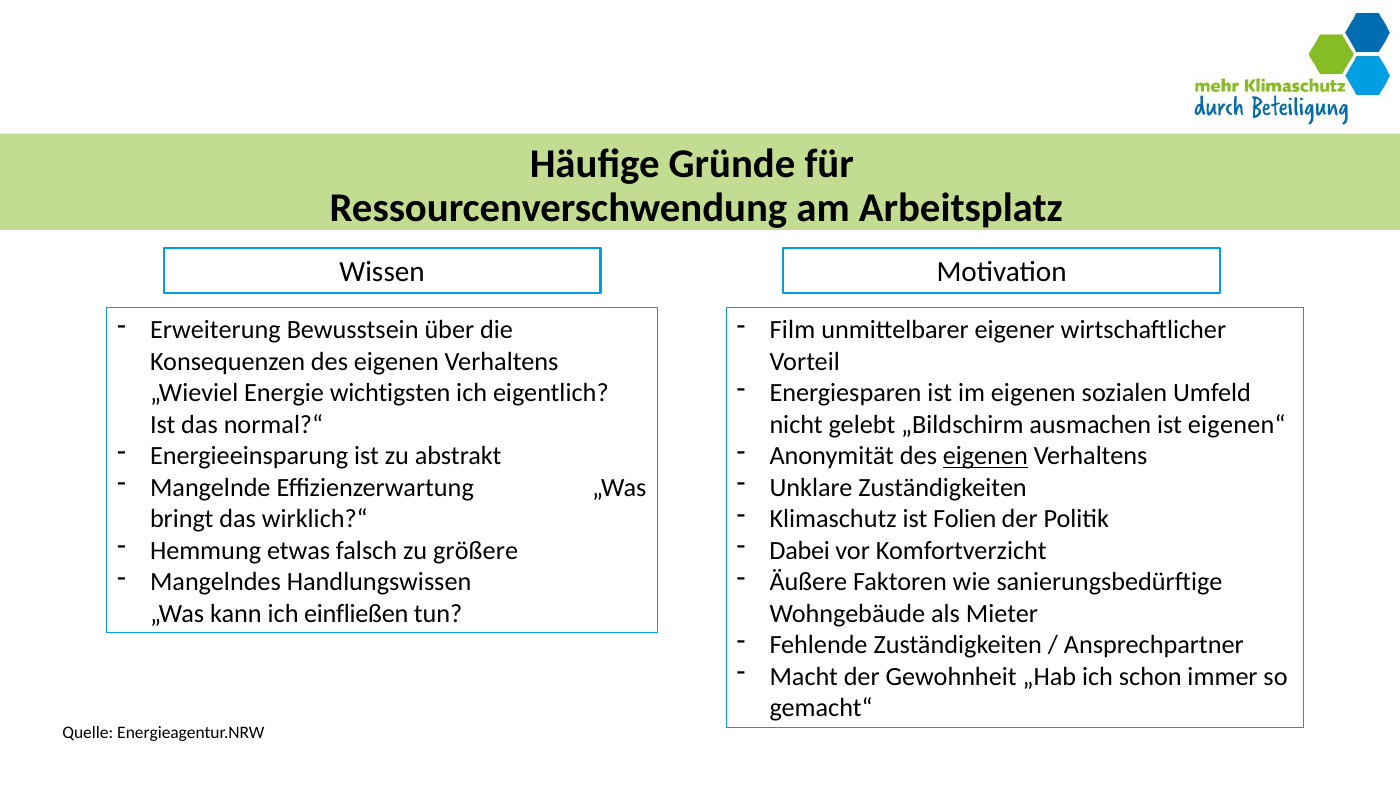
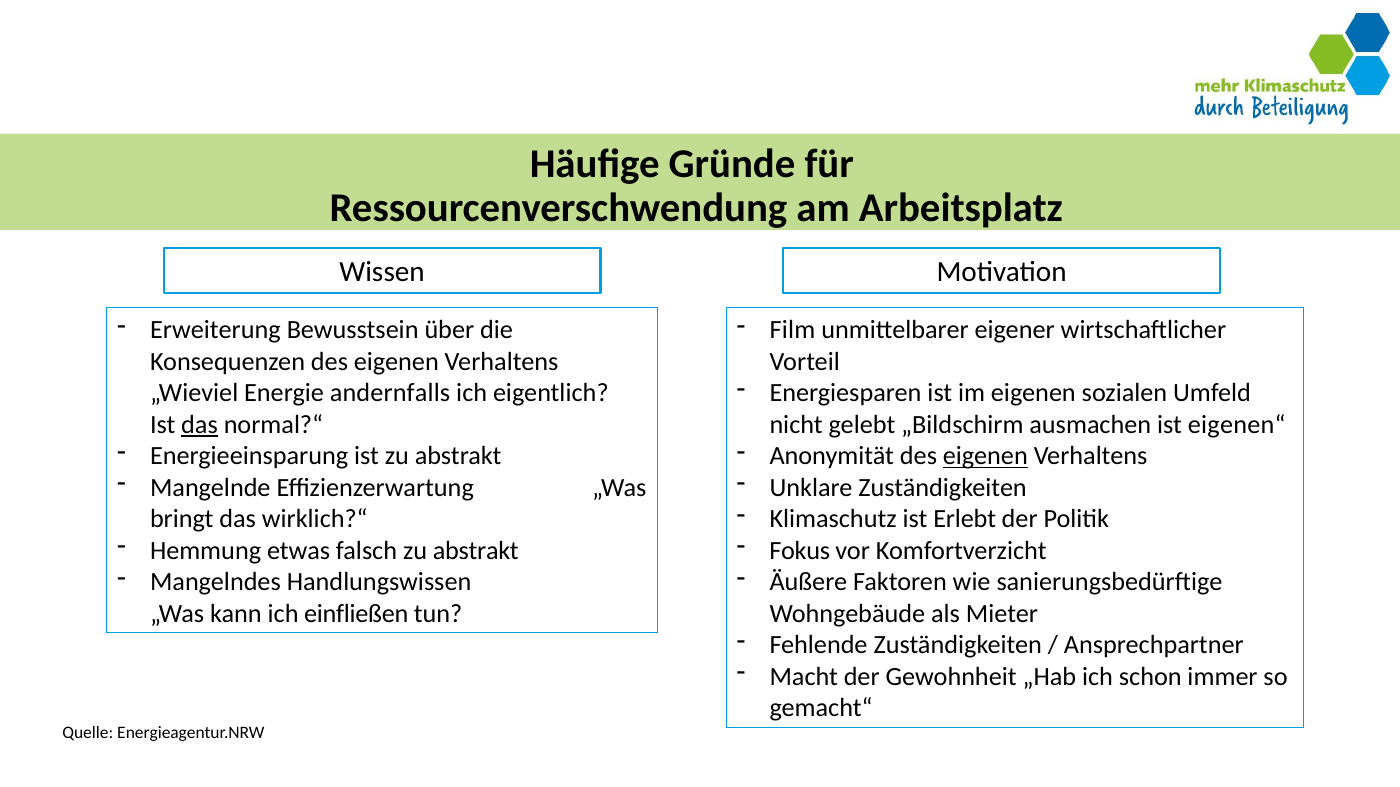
wichtigsten: wichtigsten -> andernfalls (390, 393)
das underline: none -> present (199, 425)
Folien: Folien -> Erlebt (965, 519)
falsch zu größere: größere -> abstrakt (476, 551)
Dabei: Dabei -> Fokus (800, 551)
